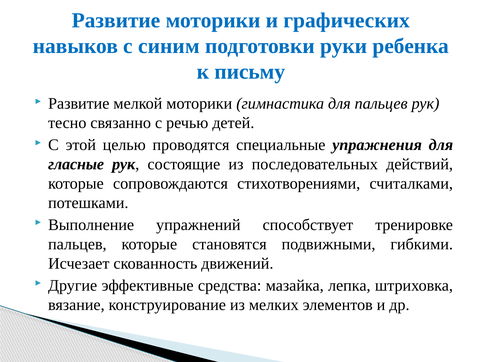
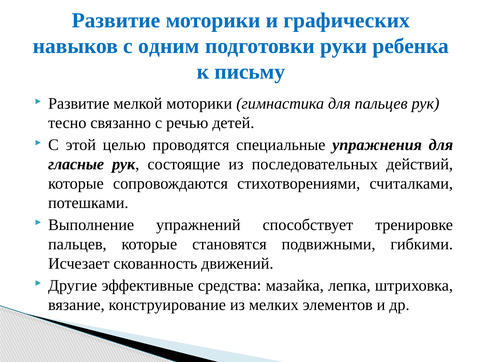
синим: синим -> одним (169, 46)
